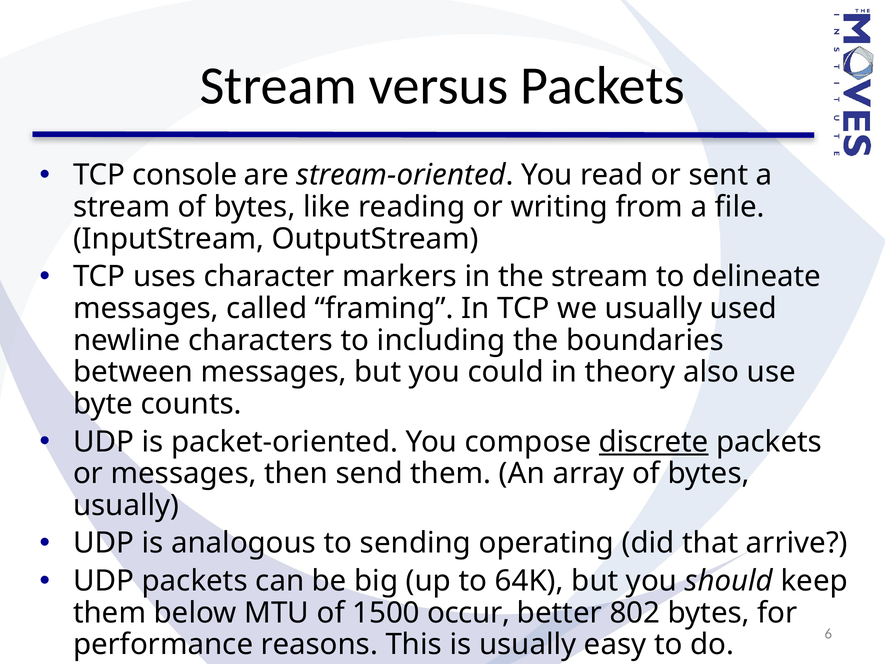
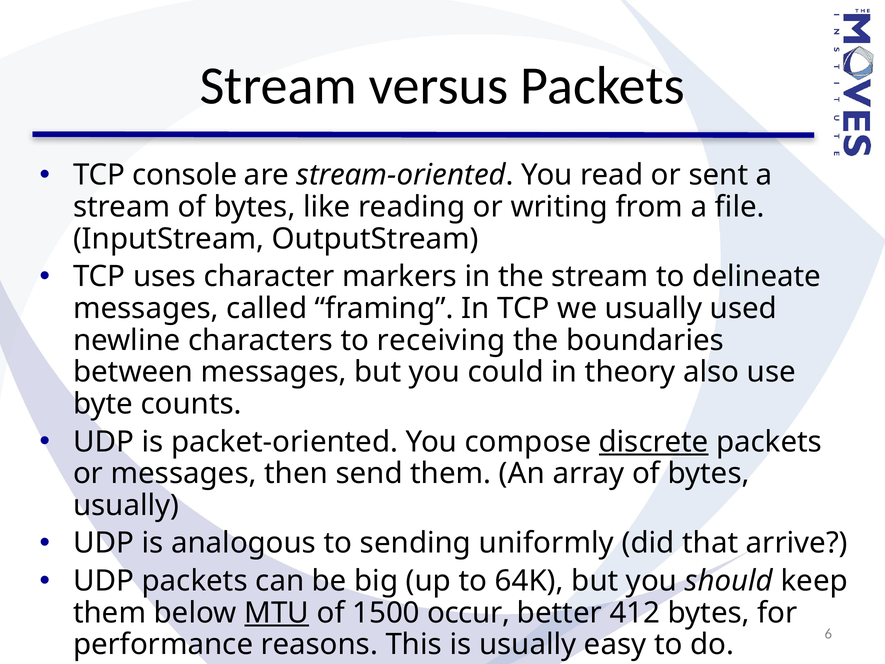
including: including -> receiving (441, 340)
operating: operating -> uniformly (546, 543)
MTU underline: none -> present (277, 613)
802: 802 -> 412 (635, 613)
